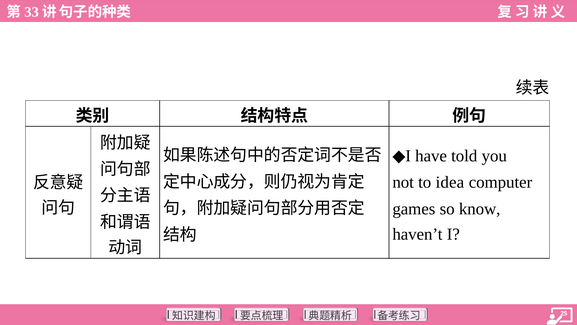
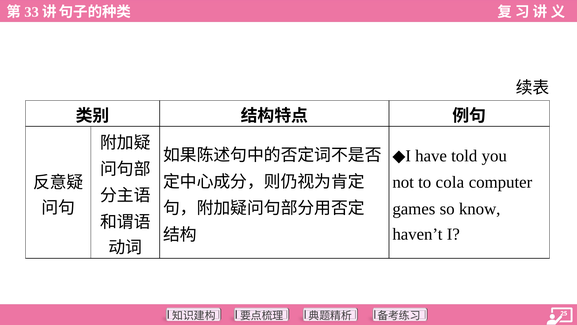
idea: idea -> cola (450, 182)
